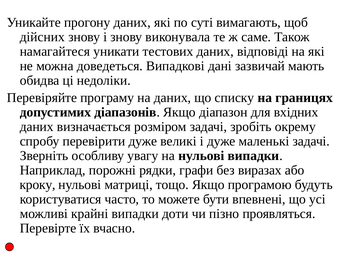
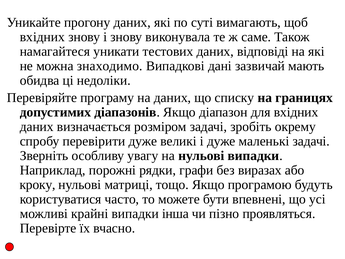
дійсних: дійсних -> вхідних (42, 37)
доведеться: доведеться -> знаходимо (110, 66)
доти: доти -> інша (175, 213)
